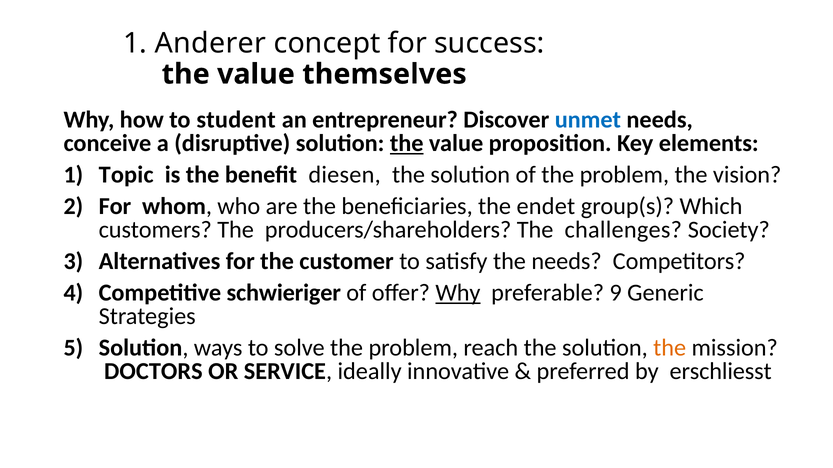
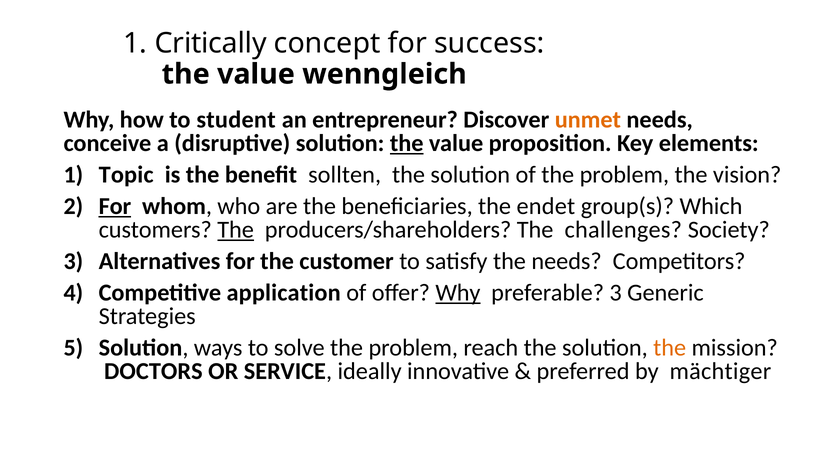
Anderer: Anderer -> Critically (211, 43)
themselves: themselves -> wenngleich (384, 74)
unmet colour: blue -> orange (588, 120)
diesen: diesen -> sollten (345, 175)
For underline: none -> present (115, 207)
The underline: none -> present (236, 230)
schwieriger: schwieriger -> application (284, 293)
preferable 9: 9 -> 3 (616, 293)
erschliesst: erschliesst -> mächtiger (720, 372)
